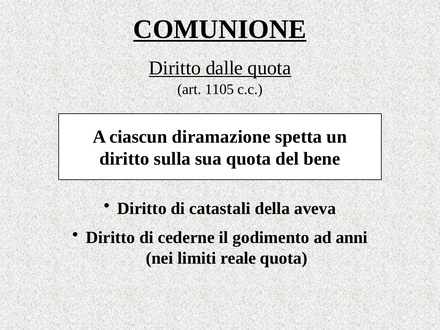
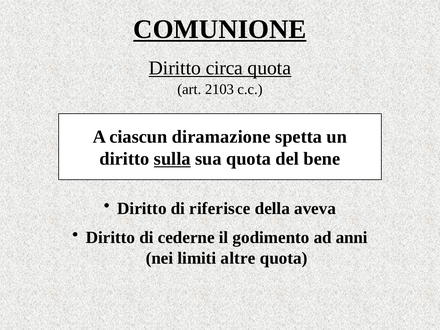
dalle: dalle -> circa (224, 68)
1105: 1105 -> 2103 (219, 89)
sulla underline: none -> present (172, 159)
catastali: catastali -> riferisce (220, 209)
reale: reale -> altre (238, 258)
